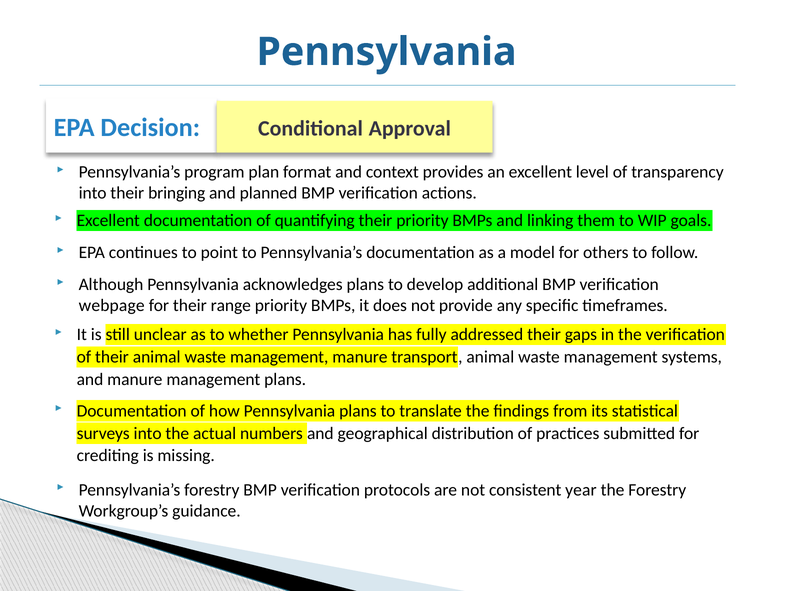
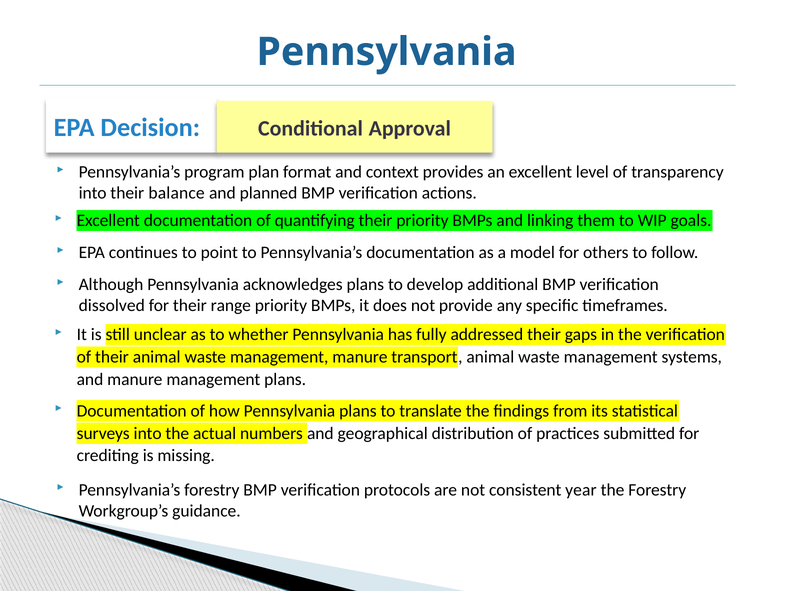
bringing: bringing -> balance (177, 193)
webpage: webpage -> dissolved (112, 306)
